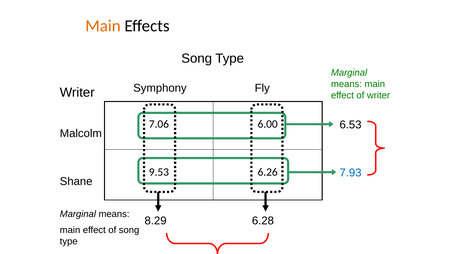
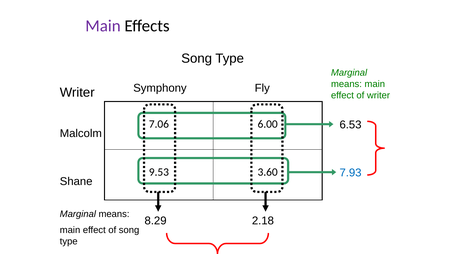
Main colour: orange -> purple (103, 26)
6.26: 6.26 -> 3.60 (268, 172)
6.28: 6.28 -> 2.18 (263, 221)
